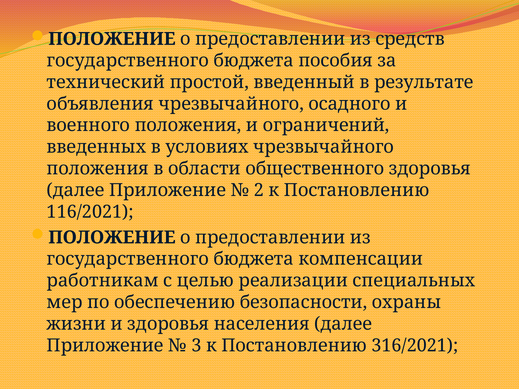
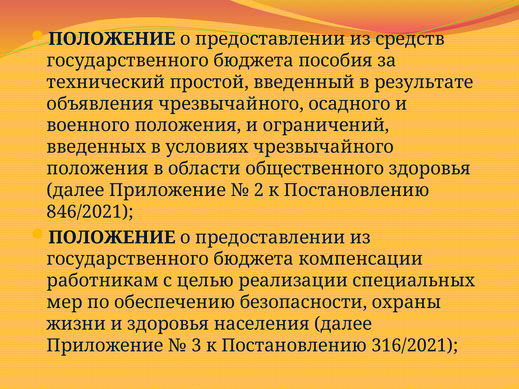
116/2021: 116/2021 -> 846/2021 (90, 212)
